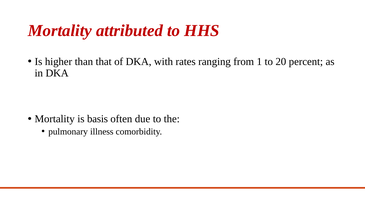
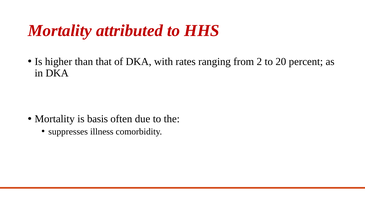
1: 1 -> 2 (259, 62)
pulmonary: pulmonary -> suppresses (68, 132)
